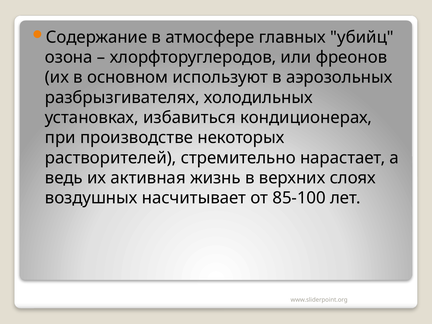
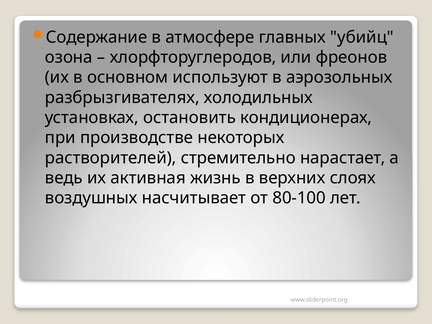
избавиться: избавиться -> остановить (189, 118)
85-100: 85-100 -> 80-100 (299, 198)
